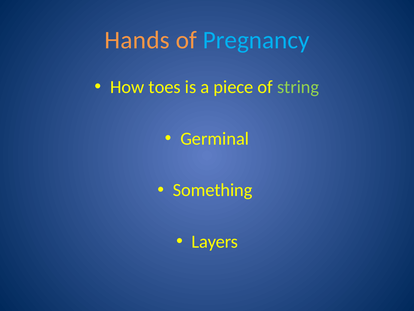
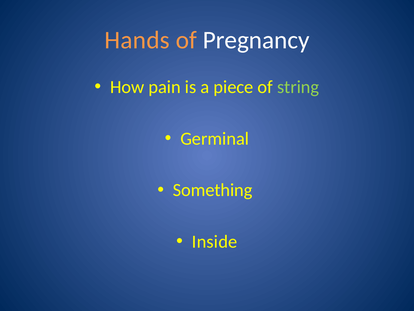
Pregnancy colour: light blue -> white (256, 40)
toes: toes -> pain (165, 87)
Layers: Layers -> Inside (215, 241)
